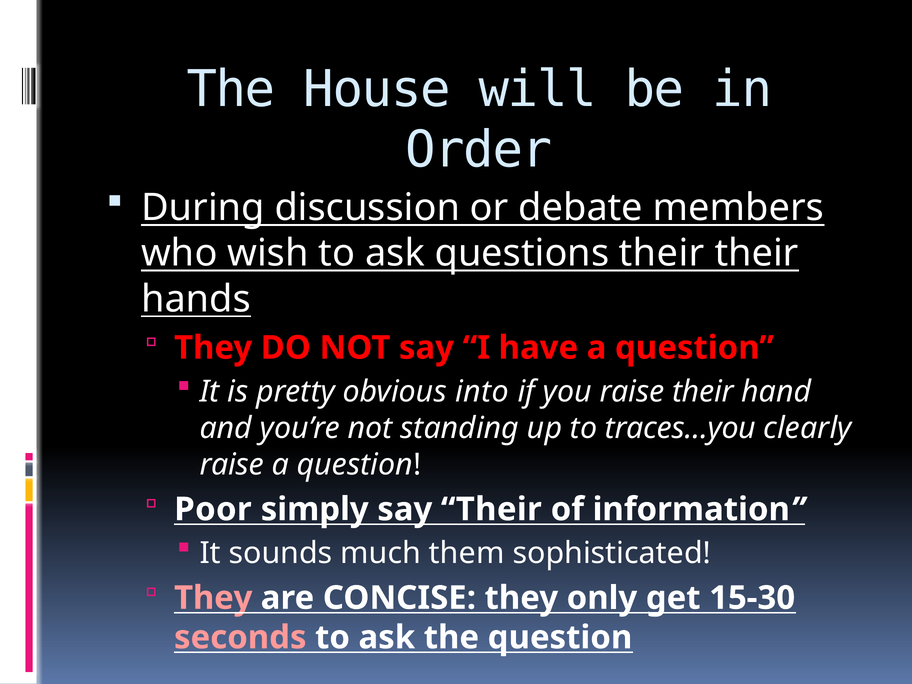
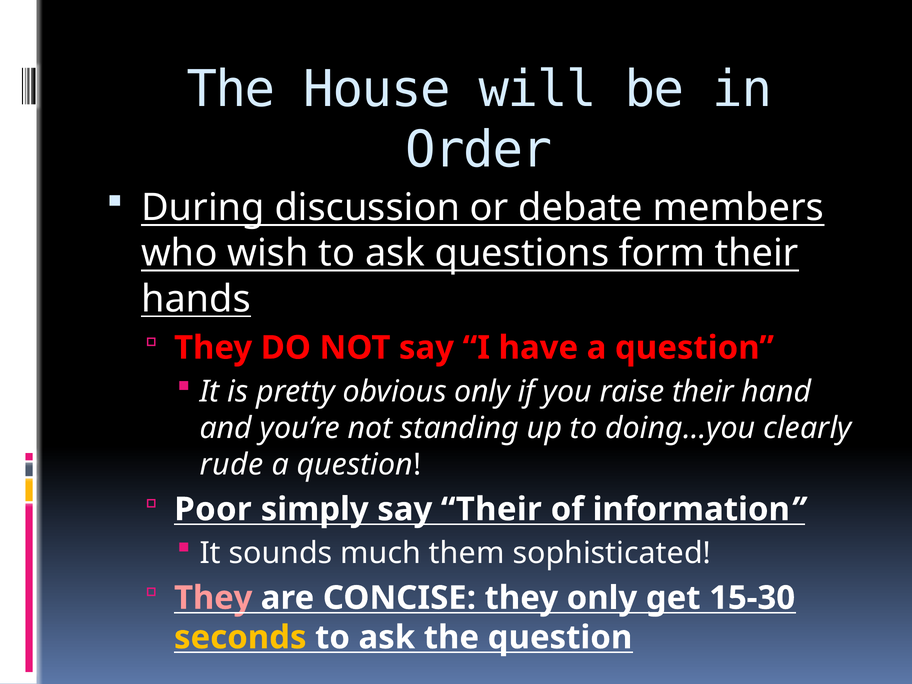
questions their: their -> form (662, 253)
obvious into: into -> only (482, 392)
traces…you: traces…you -> doing…you (680, 428)
raise: raise -> rude (231, 465)
seconds colour: pink -> yellow (240, 637)
